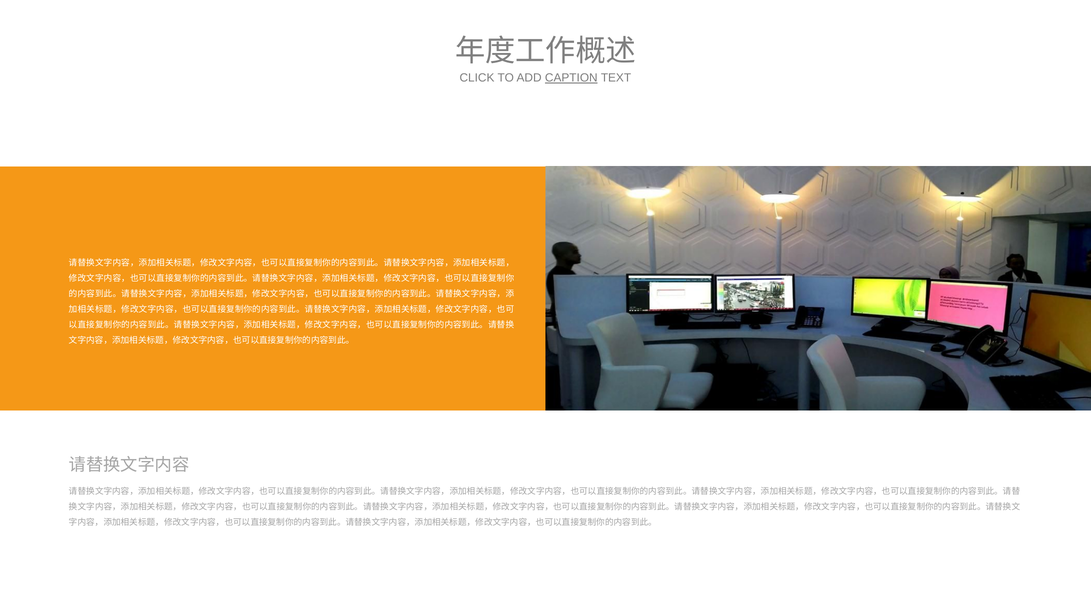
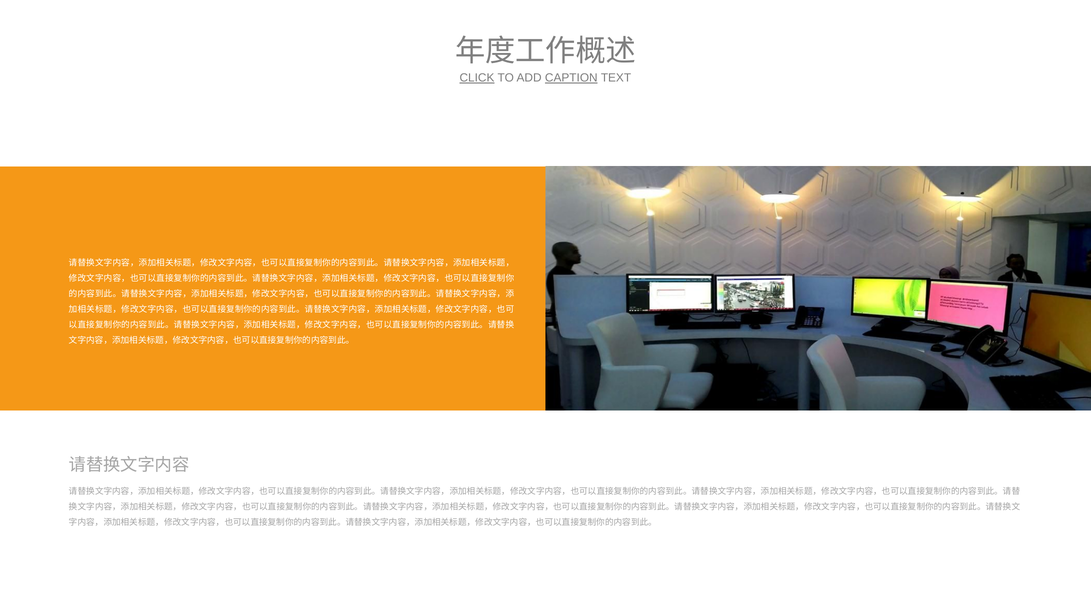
CLICK underline: none -> present (477, 78)
